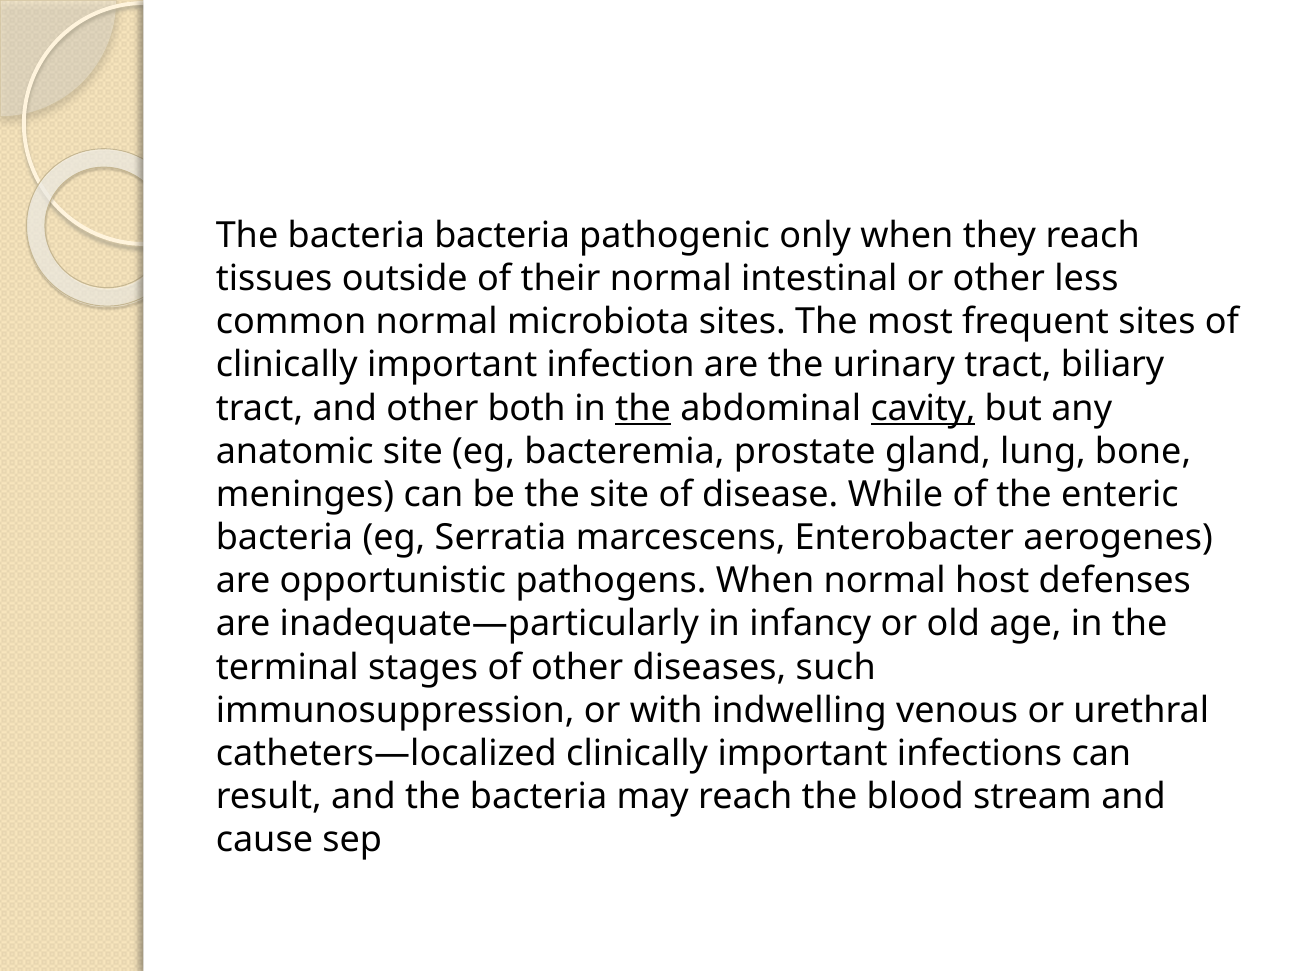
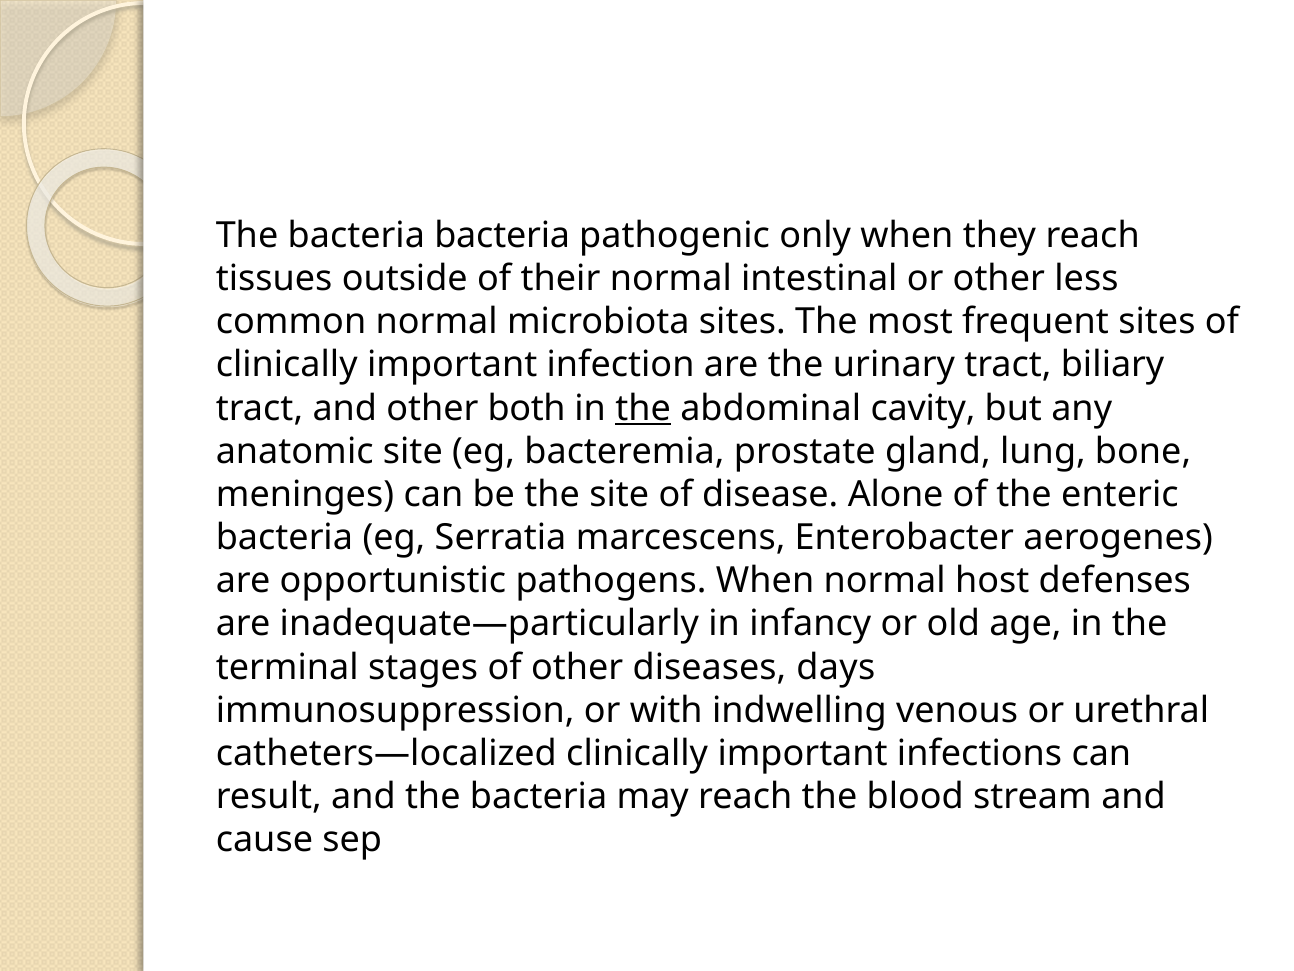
cavity underline: present -> none (923, 408)
While: While -> Alone (896, 494)
such: such -> days (836, 667)
